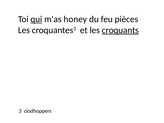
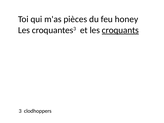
qui underline: present -> none (36, 19)
honey: honey -> pièces (75, 19)
pièces: pièces -> honey (126, 19)
